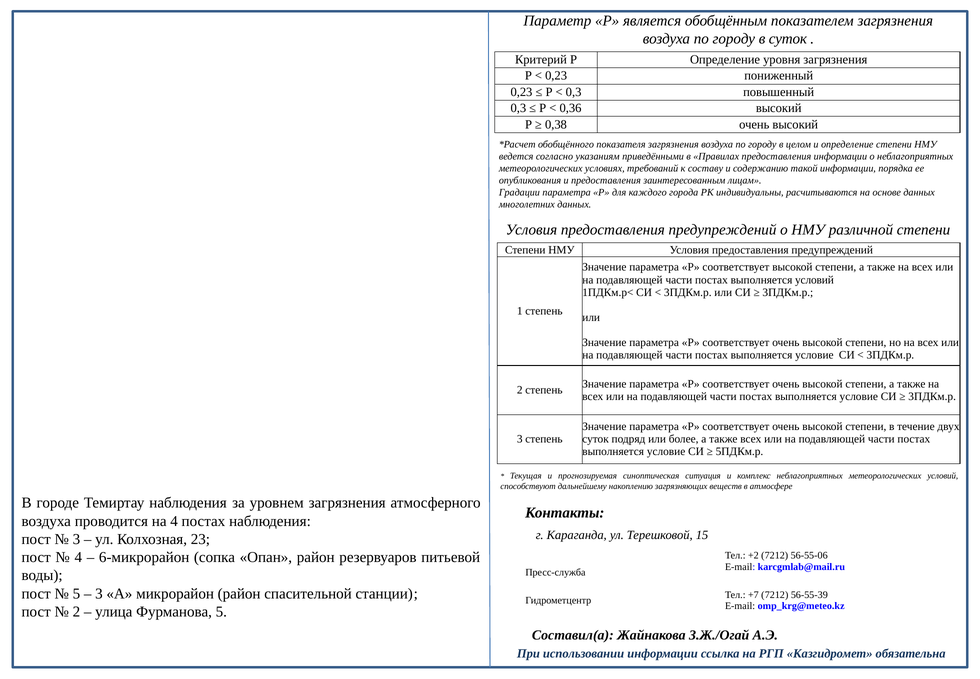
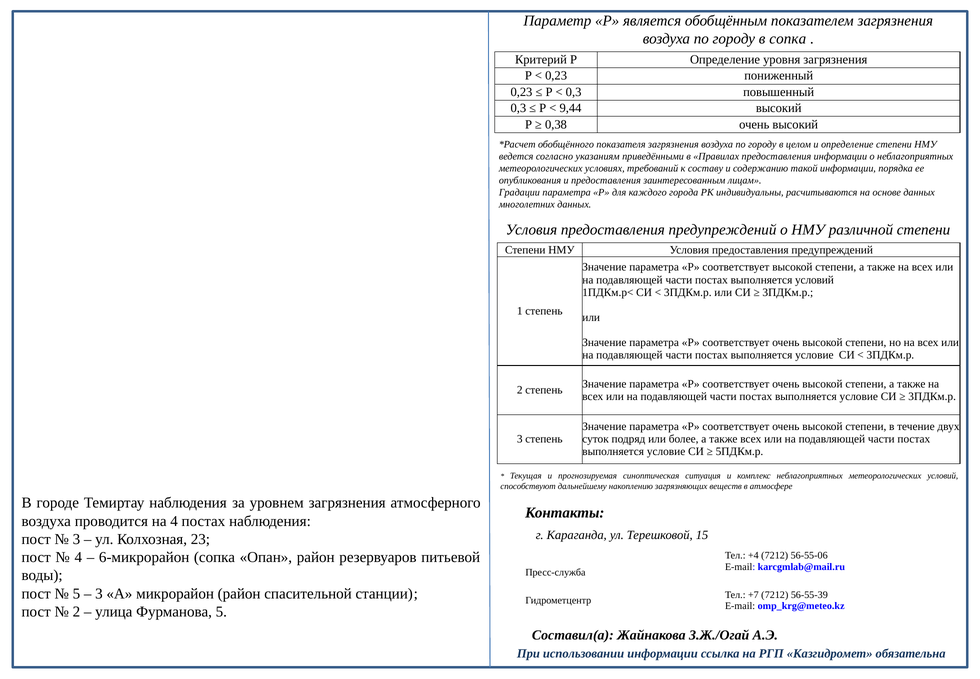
в суток: суток -> сопка (788, 39)
0,36: 0,36 -> 9,44 (570, 108)
+2: +2 -> +4 (753, 555)
